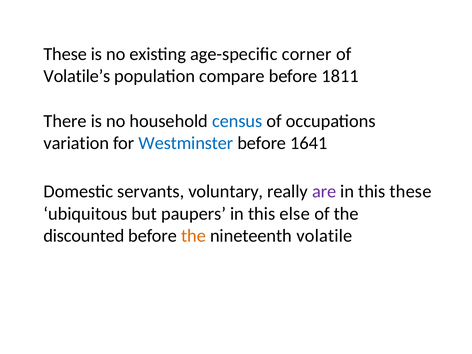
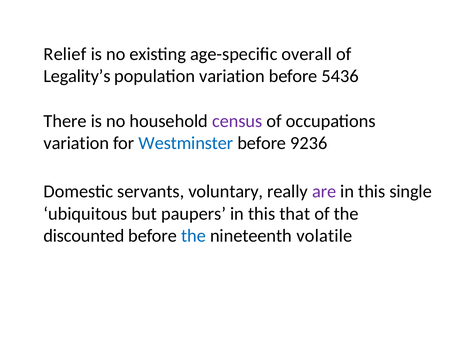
These: These -> Relief (65, 54)
corner: corner -> overall (307, 54)
Volatile’s: Volatile’s -> Legality’s (77, 76)
population compare: compare -> variation (232, 76)
1811: 1811 -> 5436 (340, 76)
census colour: blue -> purple (237, 121)
1641: 1641 -> 9236 (309, 143)
this these: these -> single (411, 192)
else: else -> that (295, 214)
the colour: orange -> blue (193, 236)
